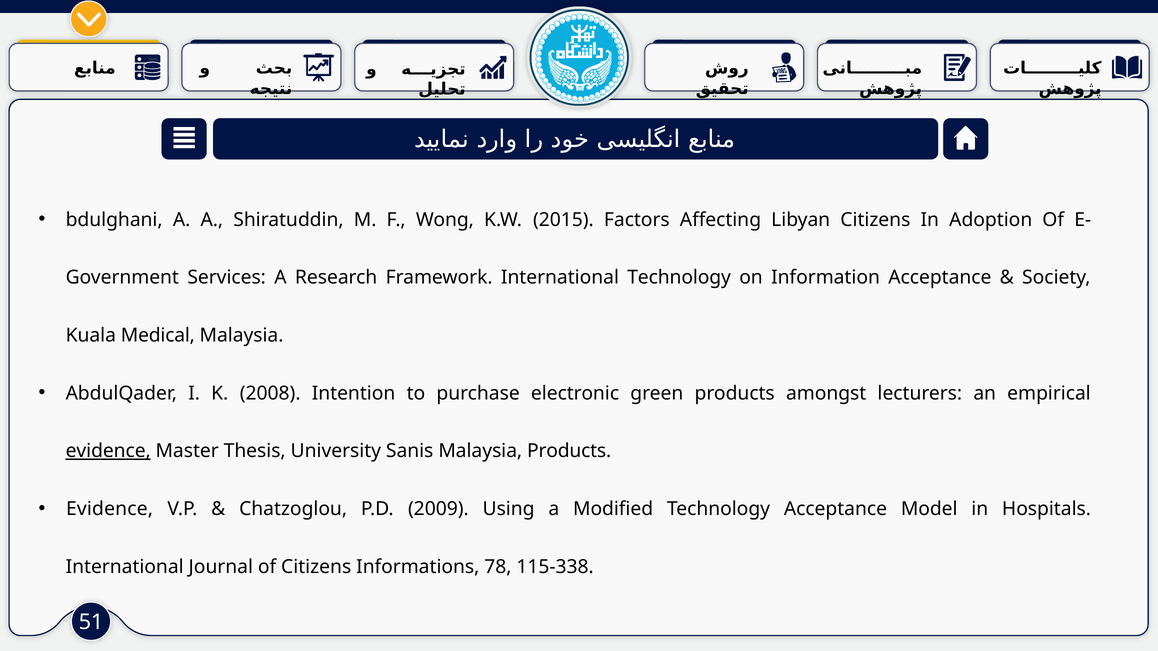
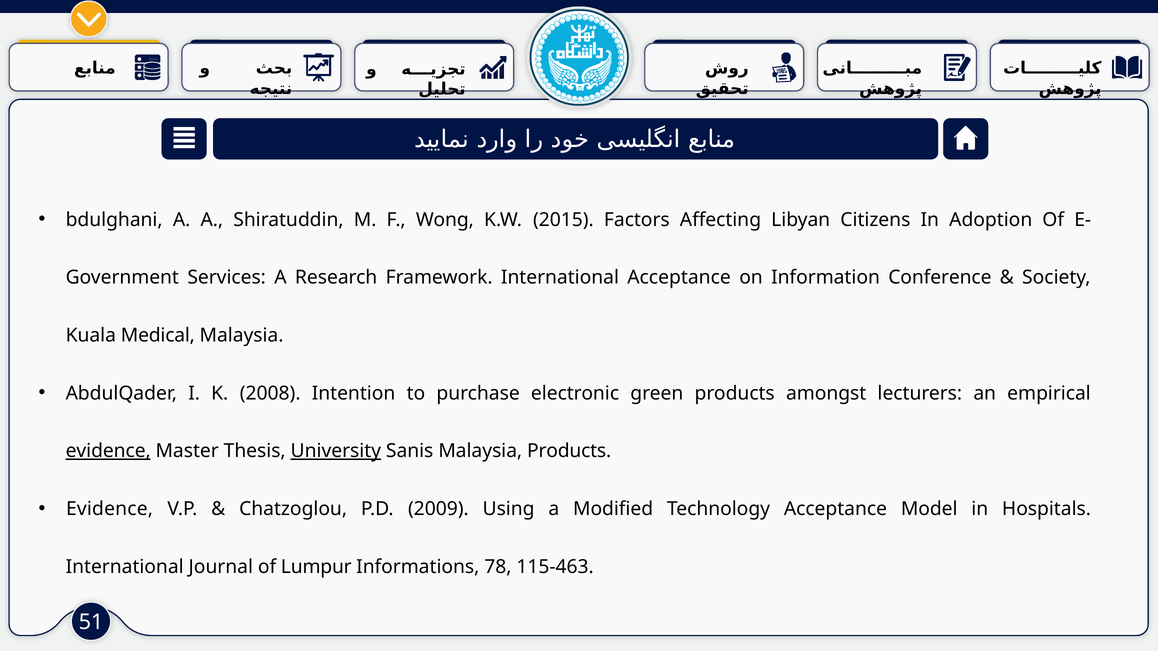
International Technology: Technology -> Acceptance (679, 278)
Information Acceptance: Acceptance -> Conference (940, 278)
University underline: none -> present (336, 451)
of Citizens: Citizens -> Lumpur (316, 567)
115-338: 115-338 -> 115-463 (555, 567)
